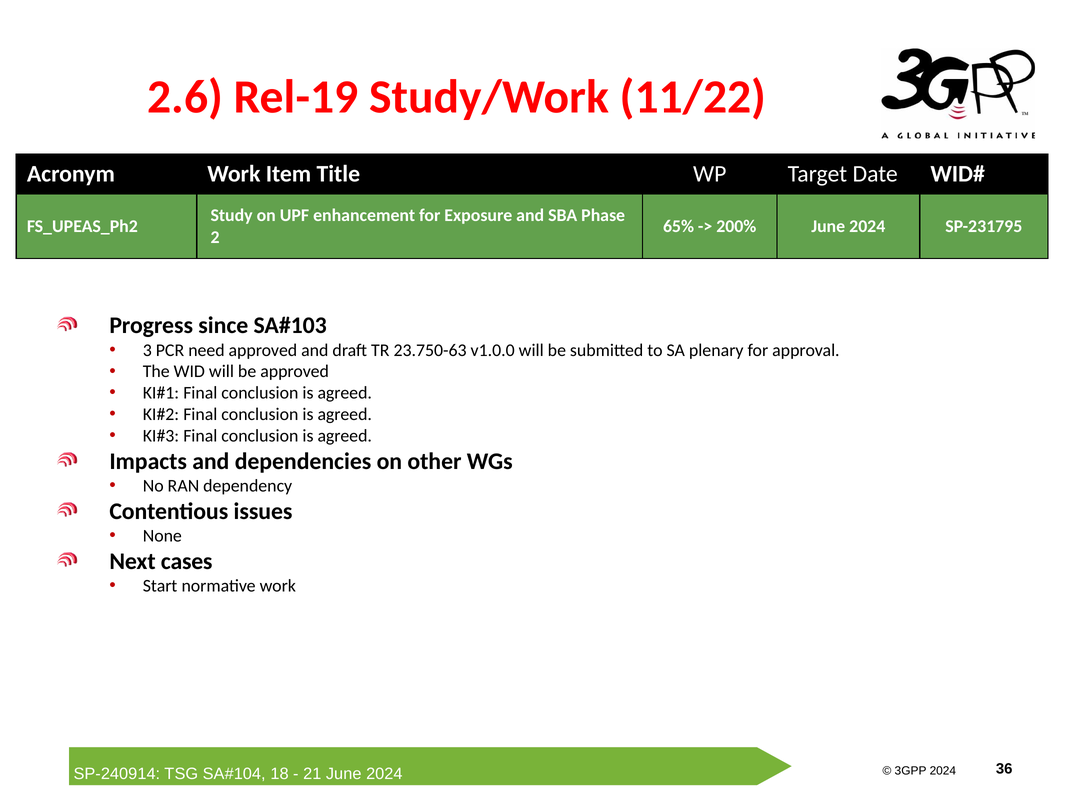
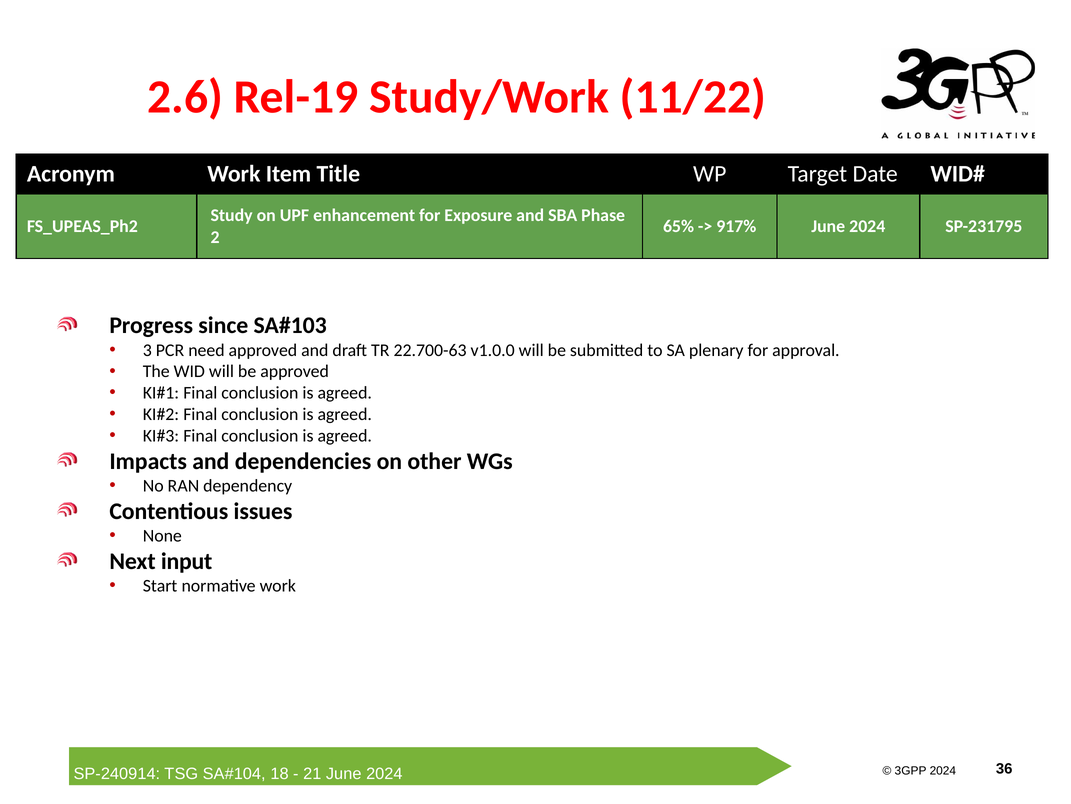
200%: 200% -> 917% (736, 226)
23.750-63: 23.750-63 -> 22.700-63 (430, 350)
cases: cases -> input (187, 561)
